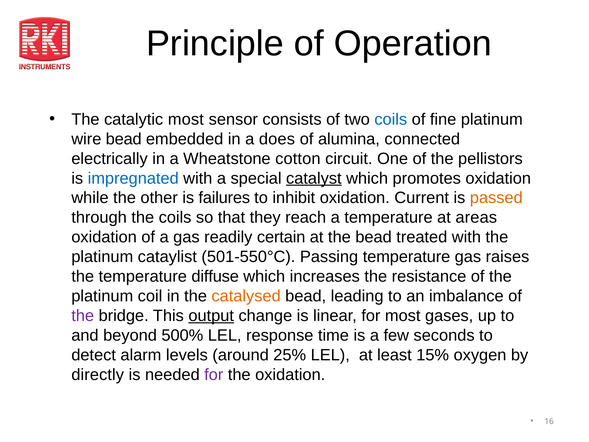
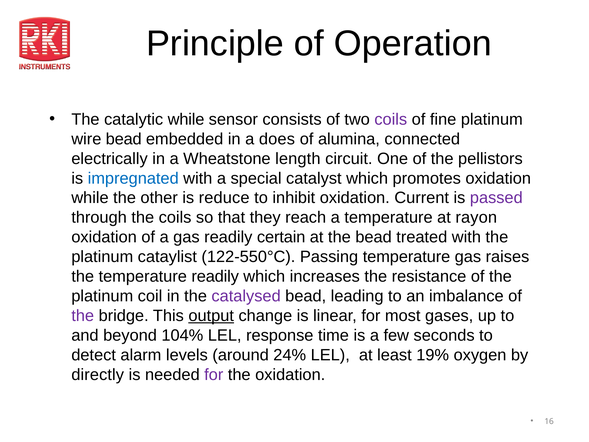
catalytic most: most -> while (186, 119)
coils colour: blue -> purple (391, 119)
cotton: cotton -> length (298, 159)
catalyst underline: present -> none (314, 178)
failures: failures -> reduce (224, 198)
passed colour: orange -> purple (496, 198)
areas: areas -> rayon (476, 217)
501-550°C: 501-550°C -> 122-550°C (248, 257)
temperature diffuse: diffuse -> readily (215, 276)
catalysed colour: orange -> purple (246, 296)
500%: 500% -> 104% (182, 335)
25%: 25% -> 24% (290, 355)
15%: 15% -> 19% (433, 355)
